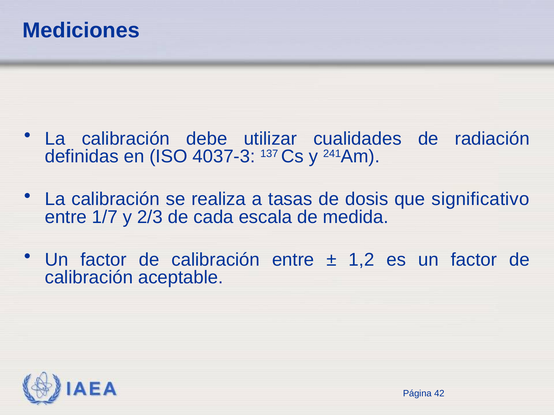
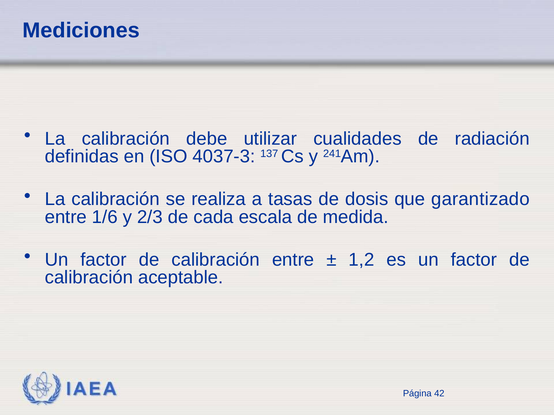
significativo: significativo -> garantizado (480, 199)
1/7: 1/7 -> 1/6 (105, 217)
